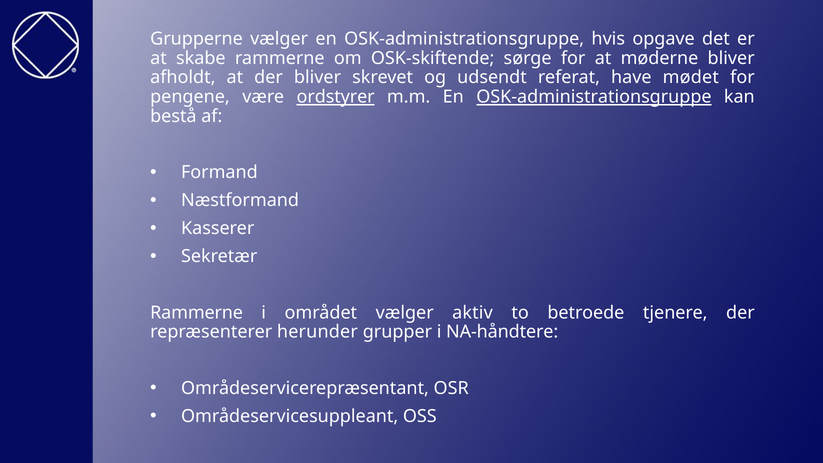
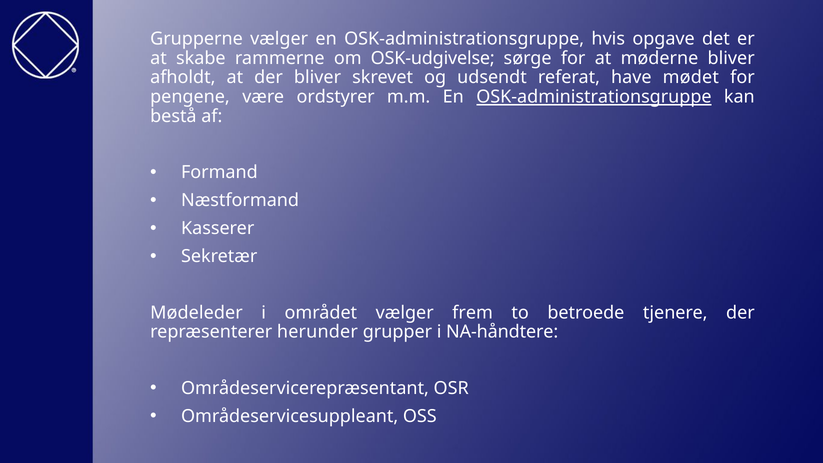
OSK-skiftende: OSK-skiftende -> OSK-udgivelse (433, 58)
ordstyrer underline: present -> none (336, 97)
Rammerne: Rammerne -> Mødeleder (196, 313)
aktiv: aktiv -> frem (473, 313)
